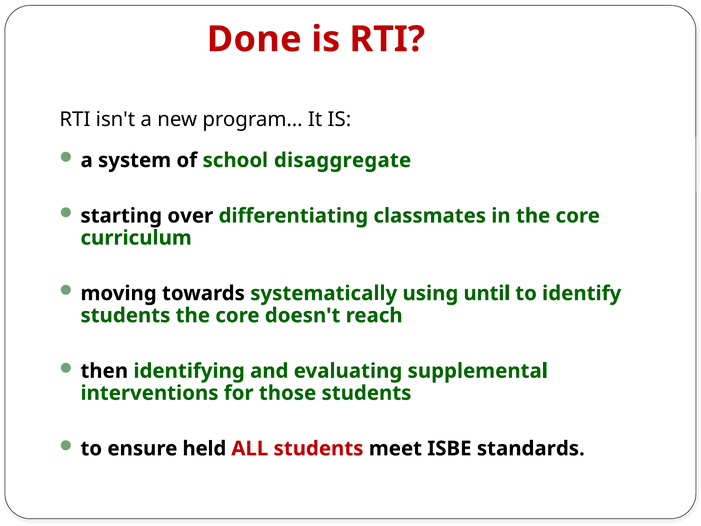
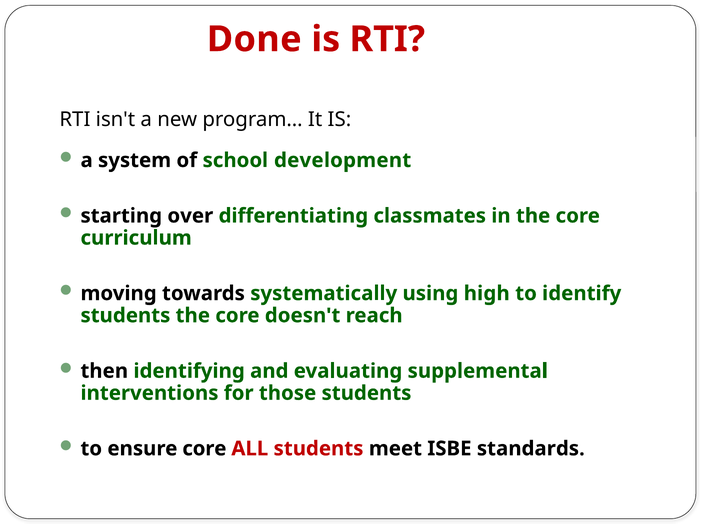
disaggregate: disaggregate -> development (343, 160)
until: until -> high (487, 293)
ensure held: held -> core (204, 448)
